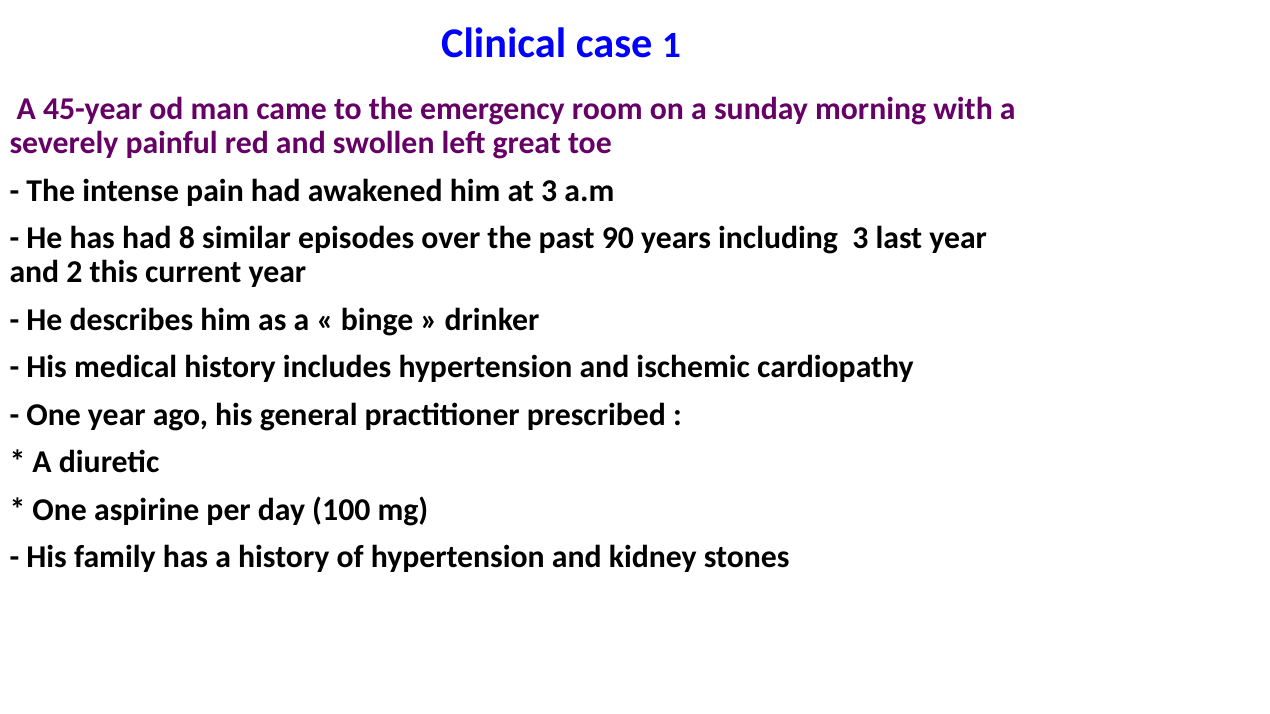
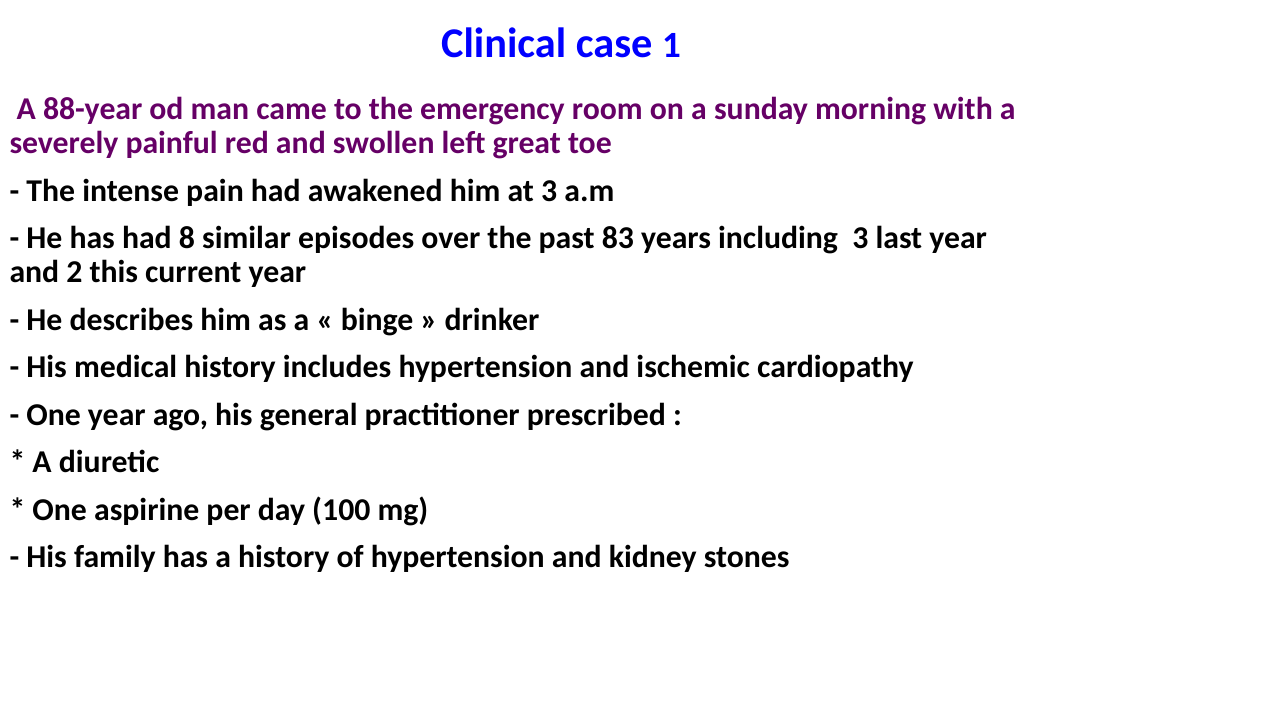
45-year: 45-year -> 88-year (93, 109)
90: 90 -> 83 (618, 238)
